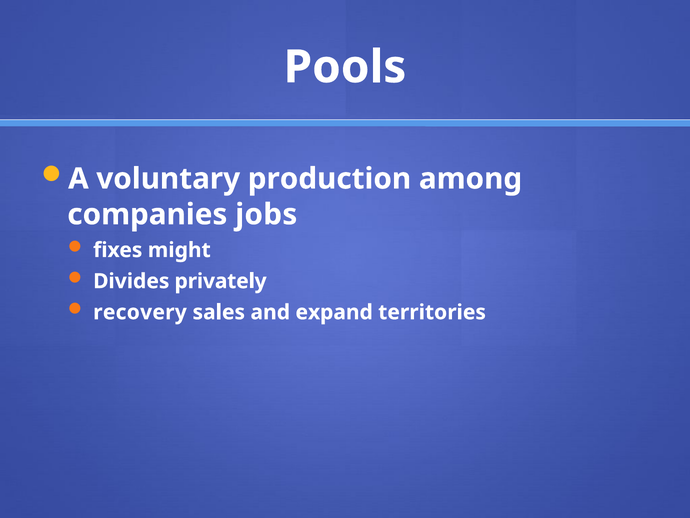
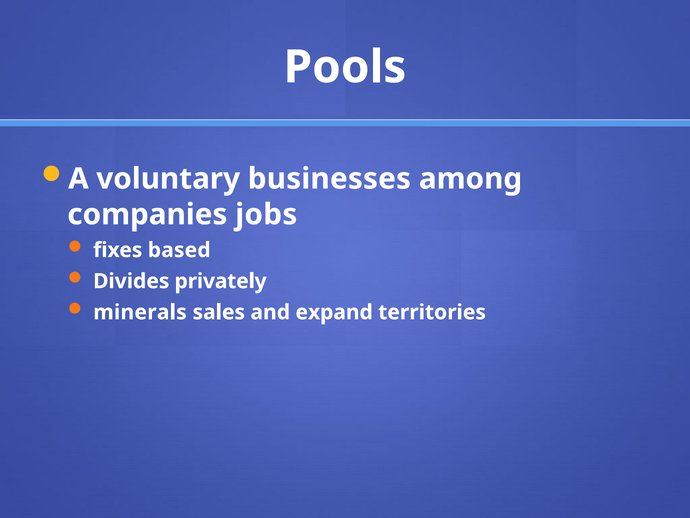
production: production -> businesses (329, 179)
might: might -> based (179, 250)
recovery: recovery -> minerals (140, 312)
